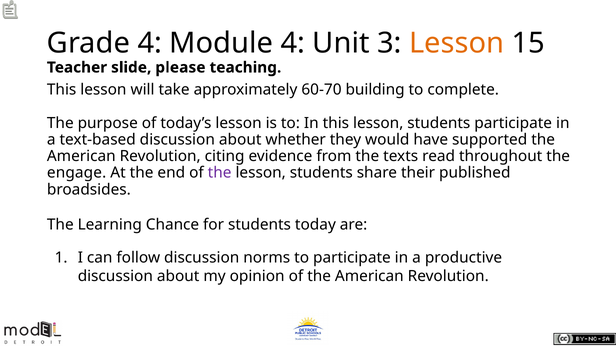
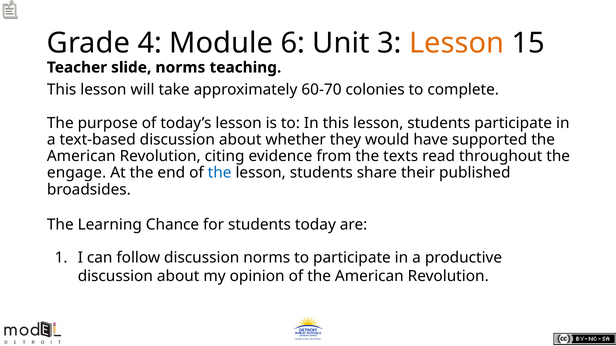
Module 4: 4 -> 6 (293, 43)
slide please: please -> norms (180, 68)
building: building -> colonies (375, 90)
the colour: purple -> blue (220, 173)
